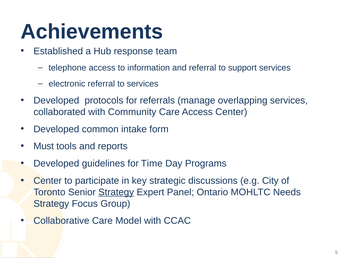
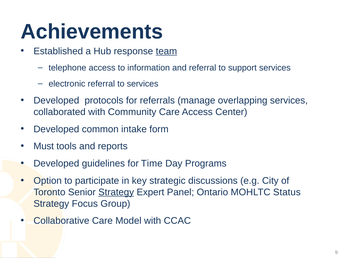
team underline: none -> present (166, 51)
Center: Center -> Option (48, 181)
Needs: Needs -> Status (287, 192)
